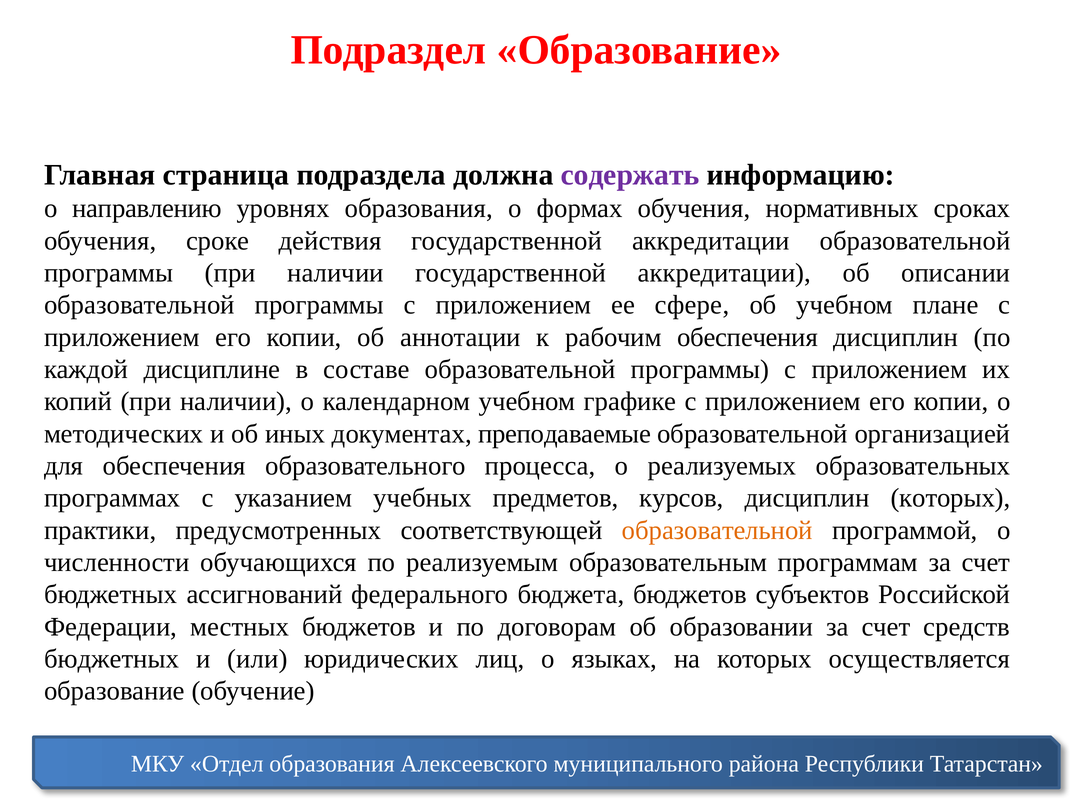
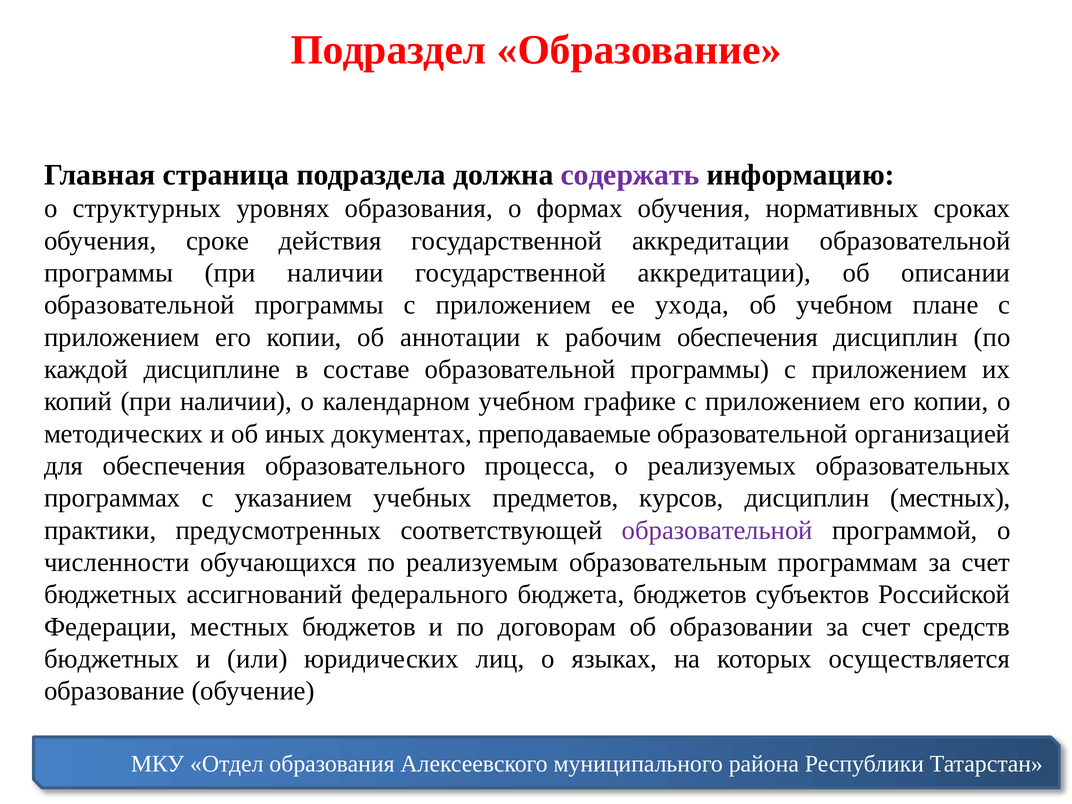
направлению: направлению -> структурных (147, 209)
сфере: сфере -> ухода (692, 305)
дисциплин которых: которых -> местных (951, 498)
образовательной colour: orange -> purple (717, 530)
